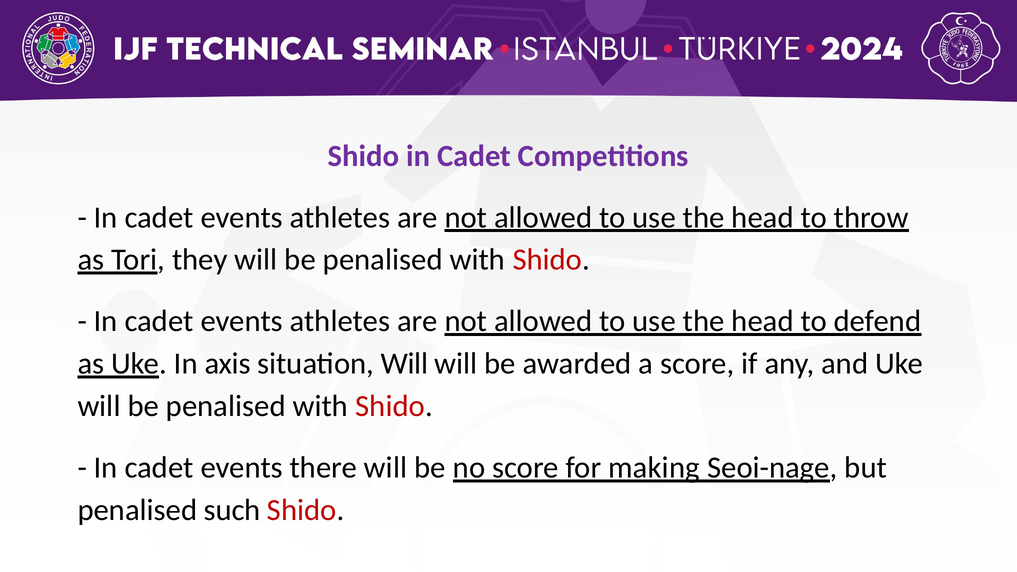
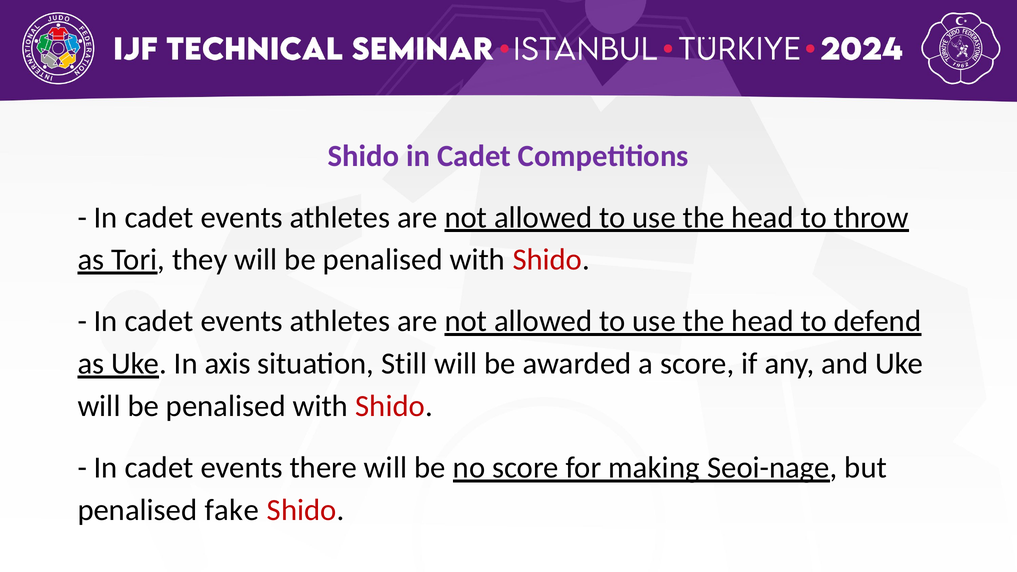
situation Will: Will -> Still (404, 364)
such: such -> fake (232, 510)
